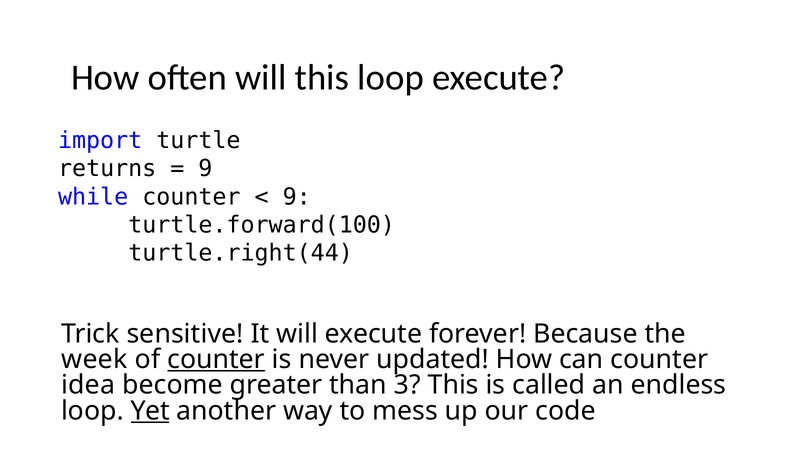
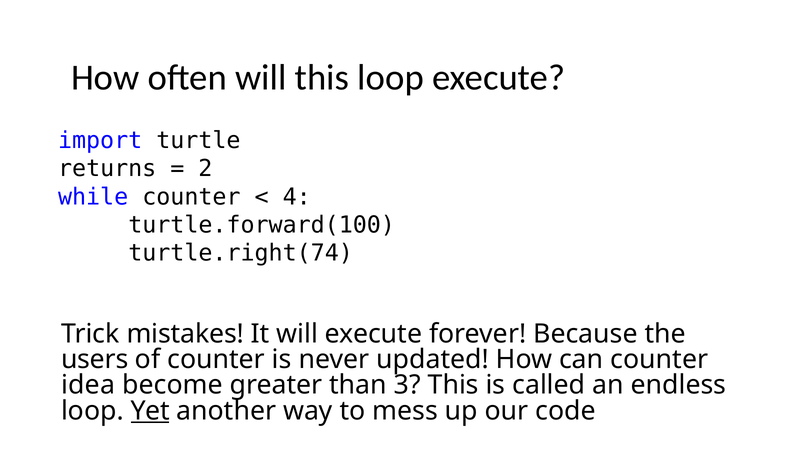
9: 9 -> 2 (205, 169)
9: 9 -> 4 (297, 197)
turtle.right(44: turtle.right(44 -> turtle.right(74 (241, 253)
sensitive: sensitive -> mistakes (185, 333)
week: week -> users (95, 359)
counter underline: present -> none (216, 359)
